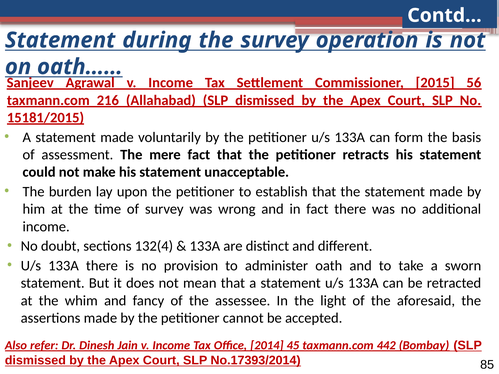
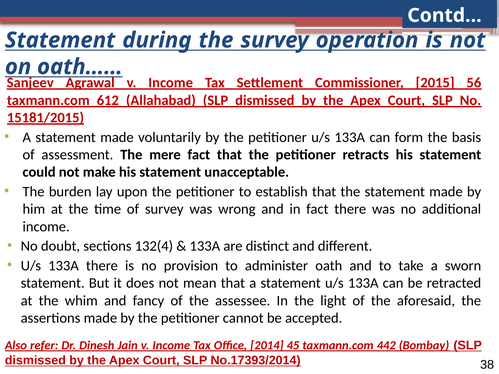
216: 216 -> 612 (108, 100)
85: 85 -> 38 (487, 365)
